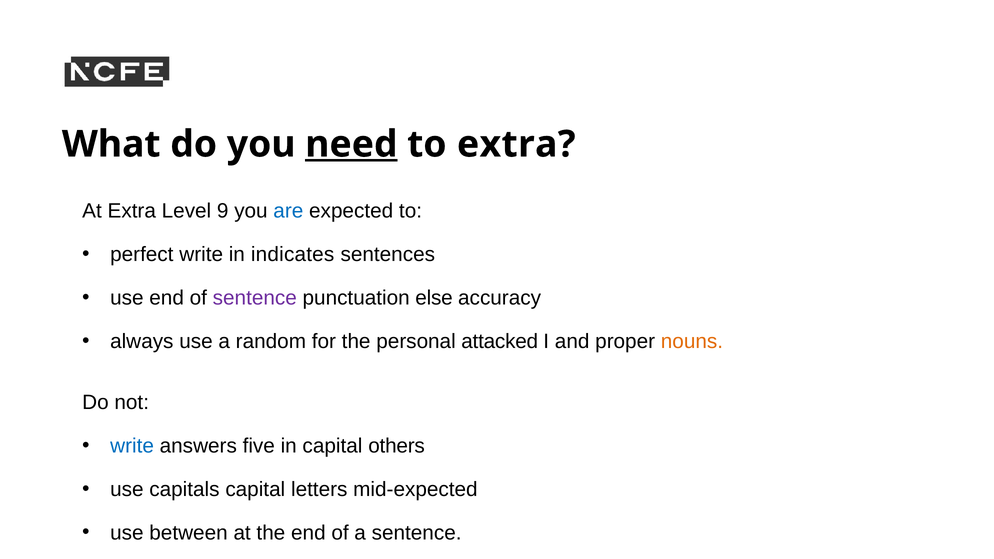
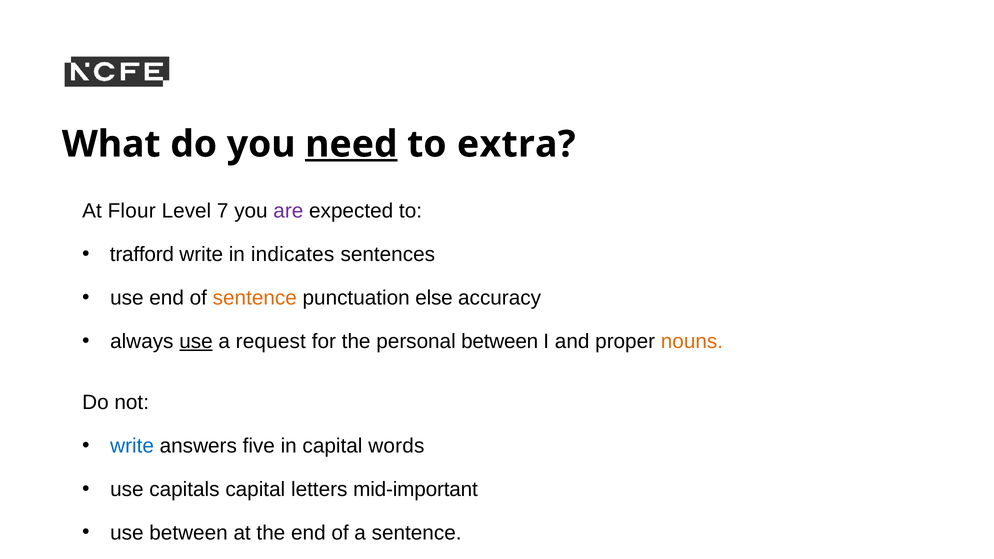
At Extra: Extra -> Flour (132, 211)
9: 9 -> 7 (223, 211)
are colour: blue -> purple (288, 211)
perfect: perfect -> trafford (142, 255)
sentence colour: purple -> orange (255, 298)
use underline: none -> present (196, 342)
random: random -> request (271, 342)
personal attacked: attacked -> between (500, 342)
others: others -> words (396, 446)
mid-expected: mid-expected -> mid-important (415, 489)
